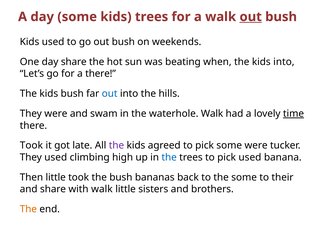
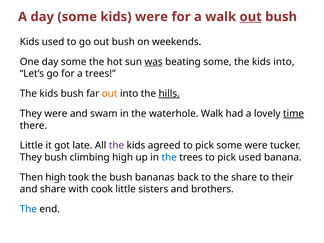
kids trees: trees -> were (151, 17)
One day share: share -> some (74, 62)
was underline: none -> present (154, 62)
beating when: when -> some (217, 62)
a there: there -> trees (100, 74)
out colour: blue -> orange (110, 94)
hills underline: none -> present (169, 94)
Took: Took -> Little (31, 145)
They used: used -> bush (56, 157)
Then little: little -> high (56, 177)
the some: some -> share (244, 177)
with walk: walk -> cook (102, 189)
The colour: orange -> blue (28, 209)
